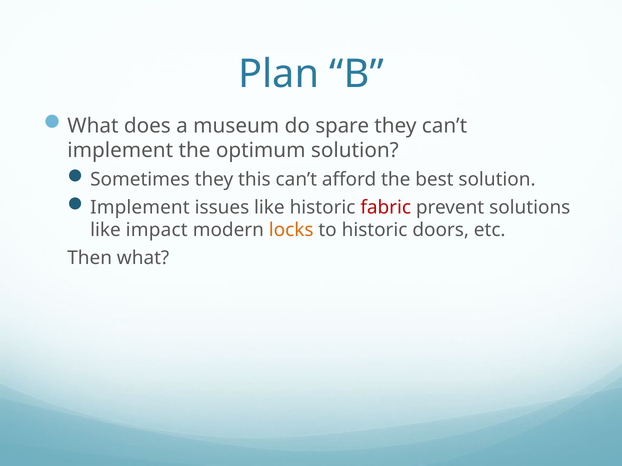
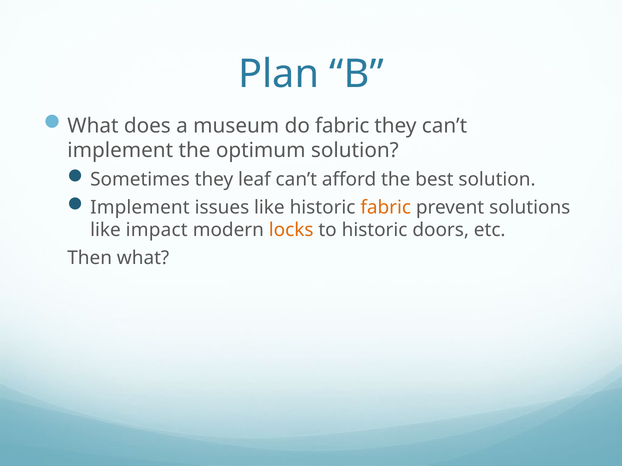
do spare: spare -> fabric (342, 126)
this: this -> leaf (254, 180)
fabric colour: red -> orange (386, 208)
